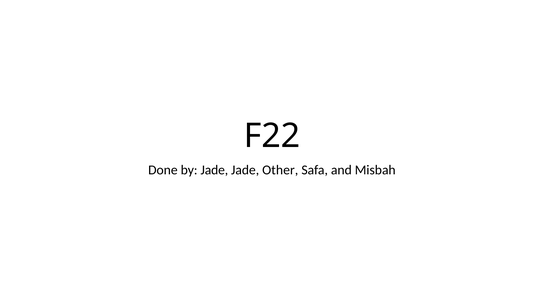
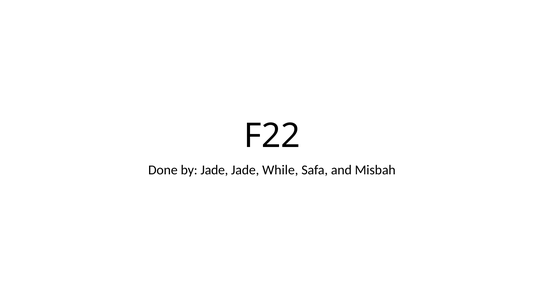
Other: Other -> While (280, 170)
